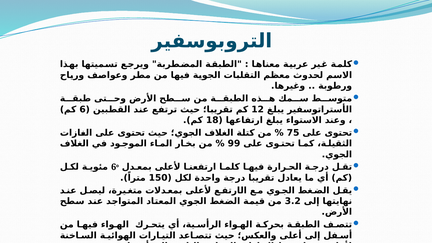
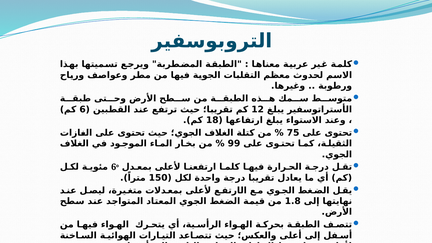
3.2: 3.2 -> 1.8 (293, 201)
